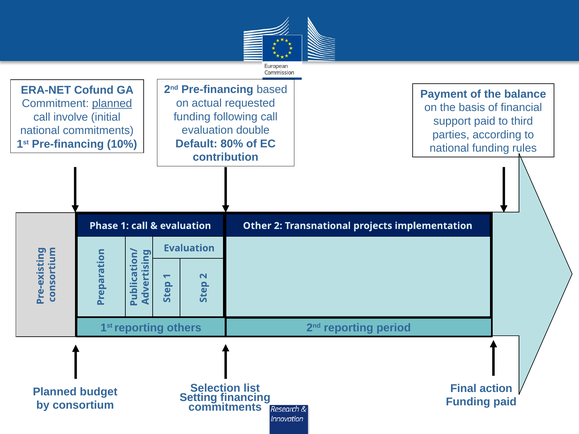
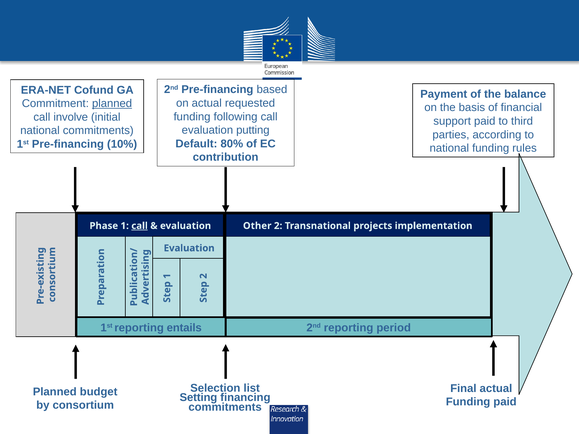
double: double -> putting (253, 130)
call underline: none -> present (140, 226)
others: others -> entails (184, 328)
Final action: action -> actual (496, 389)
